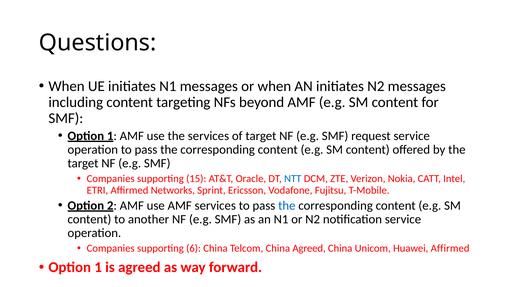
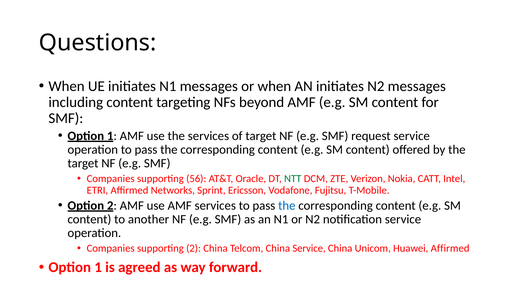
15: 15 -> 56 (196, 179)
NTT colour: blue -> green (293, 179)
supporting 6: 6 -> 2 (194, 248)
China Agreed: Agreed -> Service (309, 248)
